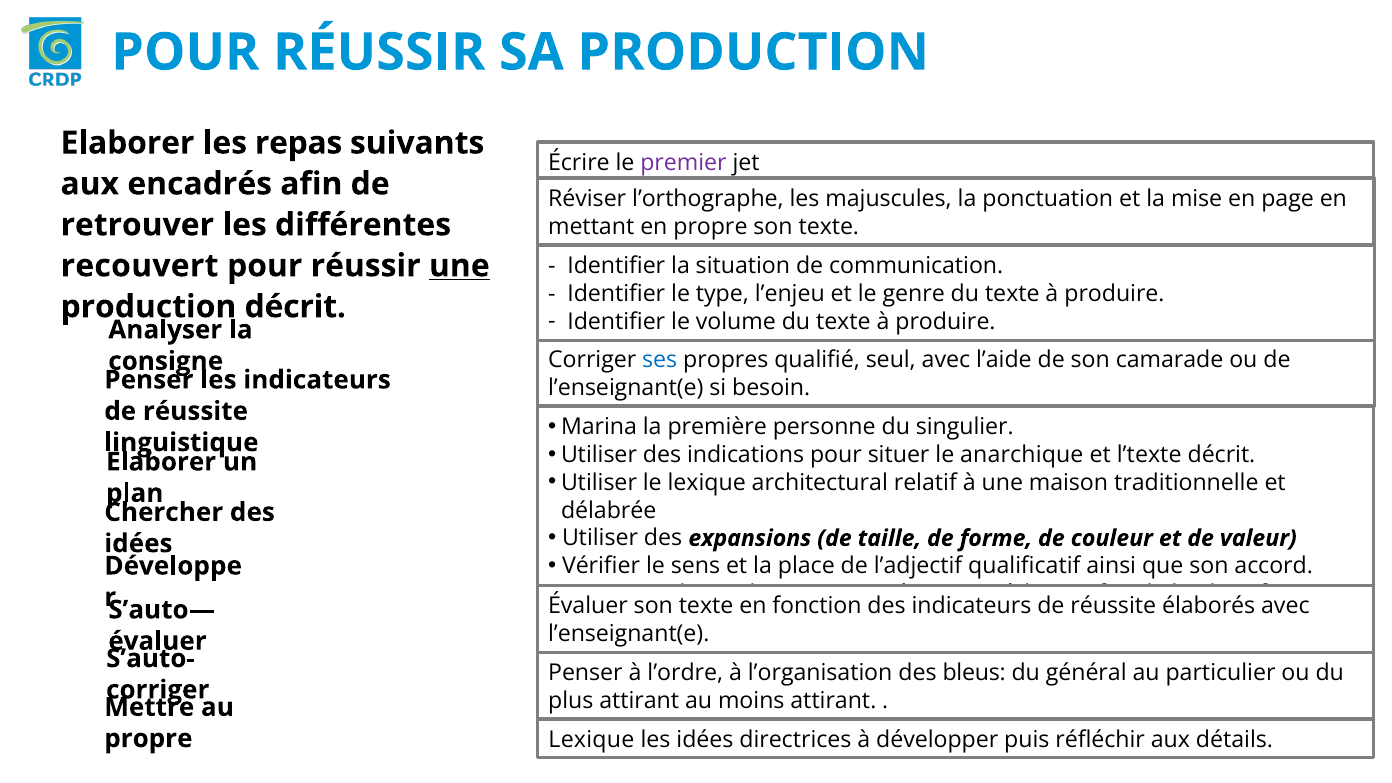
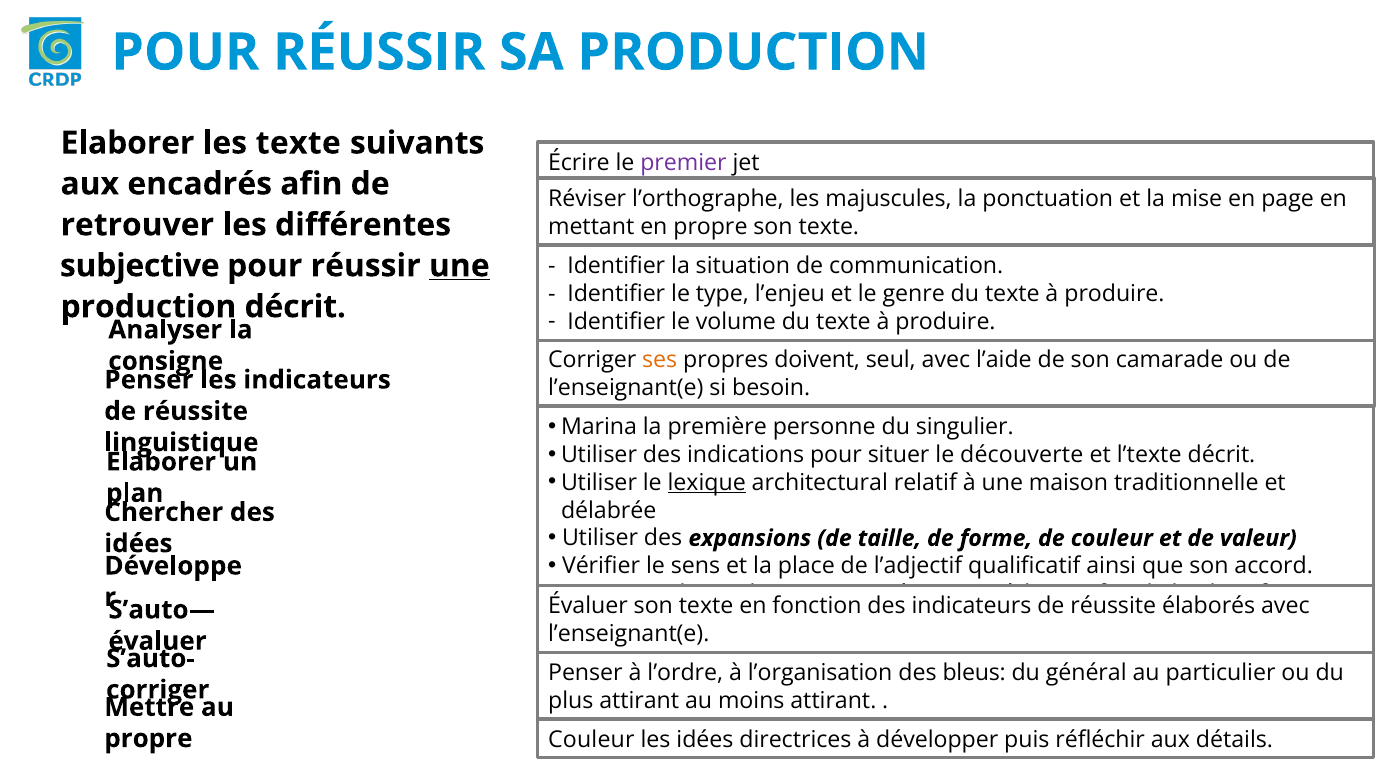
les repas: repas -> texte (298, 143)
recouvert: recouvert -> subjective (140, 266)
ses colour: blue -> orange (660, 360)
qualifié: qualifié -> doivent (817, 360)
anarchique: anarchique -> découverte (1022, 455)
lexique underline: none -> present (707, 483)
Lexique: Lexique -> Couleur (591, 740)
